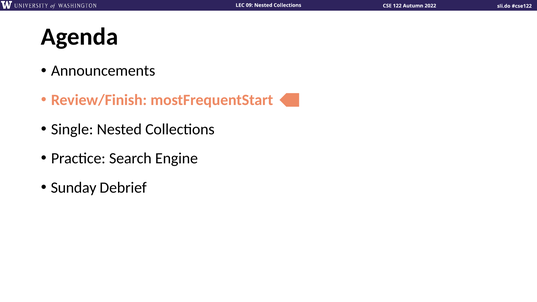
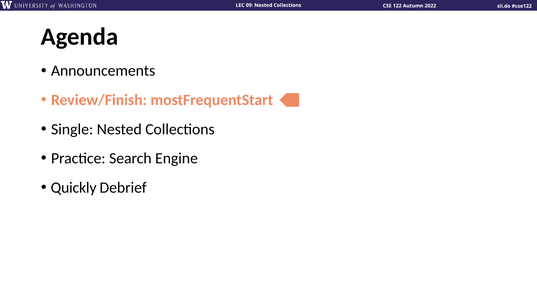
Sunday: Sunday -> Quickly (74, 188)
